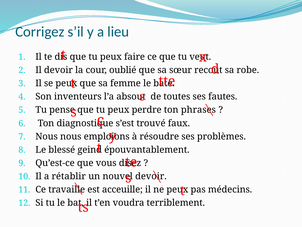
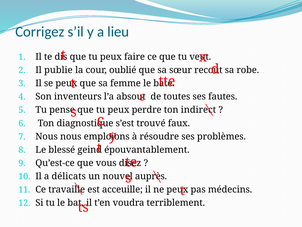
Il devoir: devoir -> publie (58, 70)
phrases: phrases -> indirect (198, 110)
rétablir: rétablir -> délicats (69, 176)
devoir: devoir -> auprès (151, 176)
